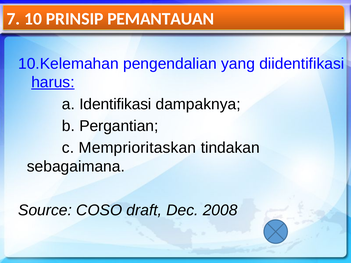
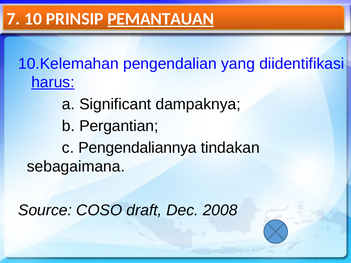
PEMANTAUAN underline: none -> present (161, 19)
Identifikasi: Identifikasi -> Significant (115, 104)
Memprioritaskan: Memprioritaskan -> Pengendaliannya (137, 148)
